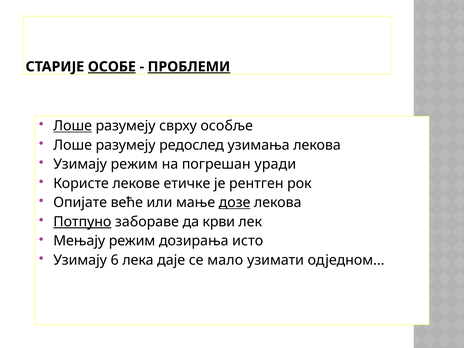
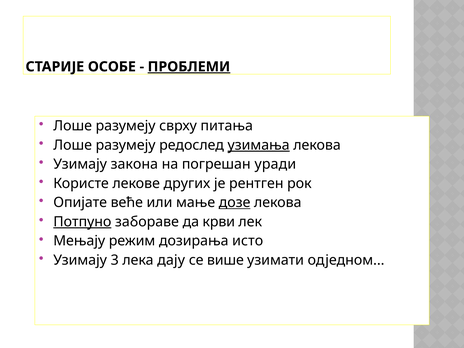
ОСОБЕ underline: present -> none (112, 67)
Лоше underline: present -> none (73, 126)
особље: особље -> питања (227, 126)
узимања underline: none -> present (259, 145)
Узимају режим: режим -> закона (134, 164)
етичке: етичке -> других (187, 183)
6: 6 -> 3 (115, 260)
даје: даје -> дају (171, 260)
мало: мало -> више (225, 260)
